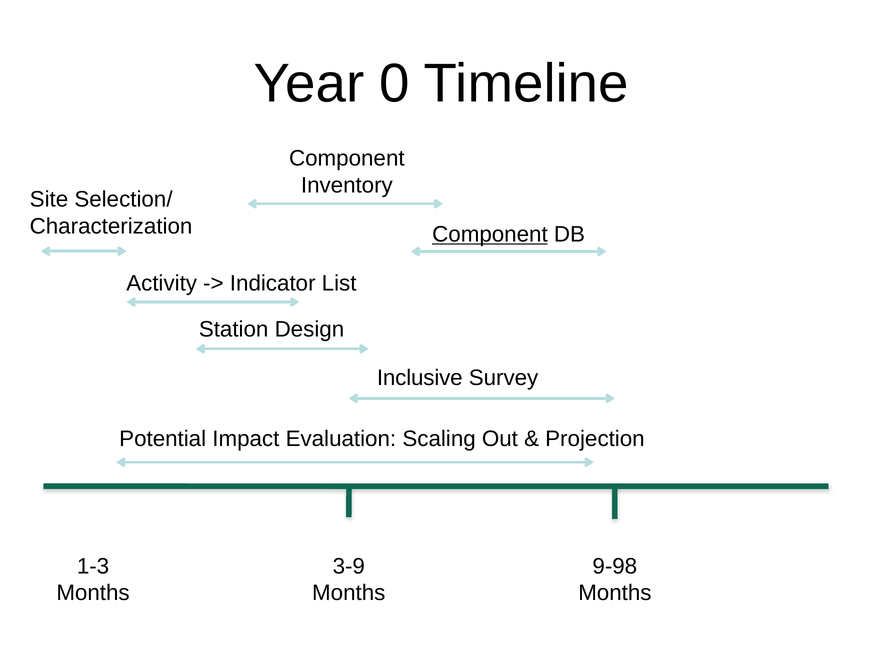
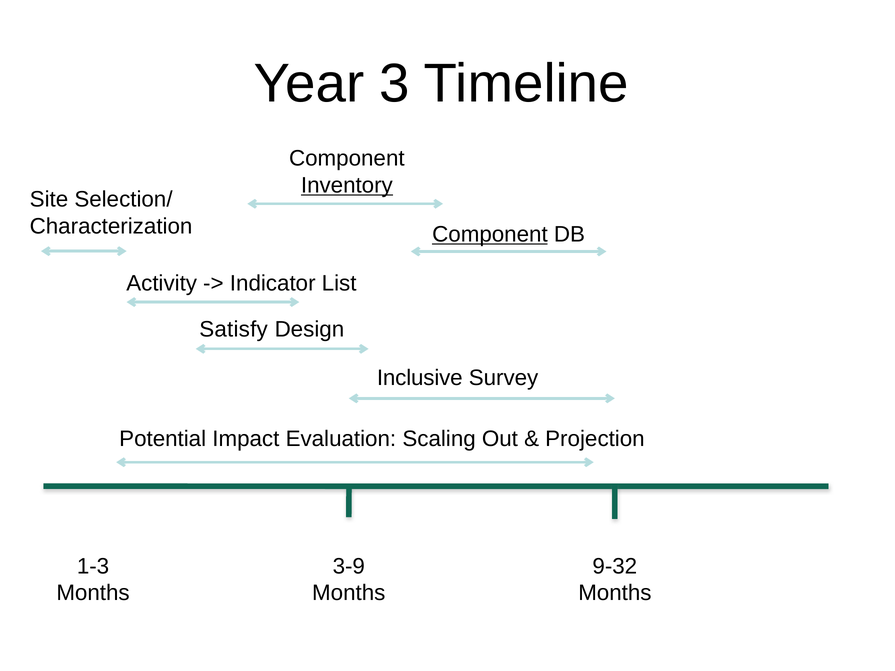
0: 0 -> 3 (395, 84)
Inventory underline: none -> present (347, 185)
Station: Station -> Satisfy (234, 330)
9-98: 9-98 -> 9-32 (615, 566)
